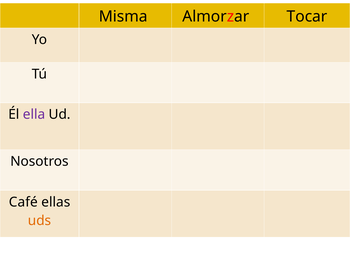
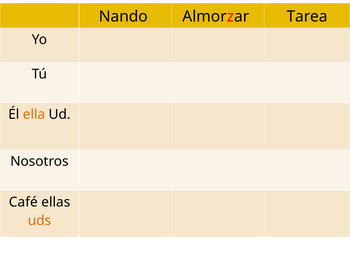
Misma: Misma -> Nando (123, 16)
Tocar: Tocar -> Tarea (307, 16)
ella colour: purple -> orange (34, 114)
